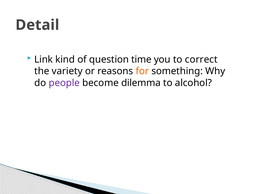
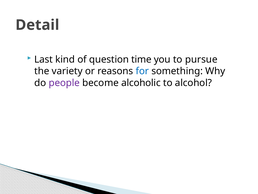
Link: Link -> Last (44, 59)
correct: correct -> pursue (201, 59)
for colour: orange -> blue (142, 71)
dilemma: dilemma -> alcoholic (141, 83)
